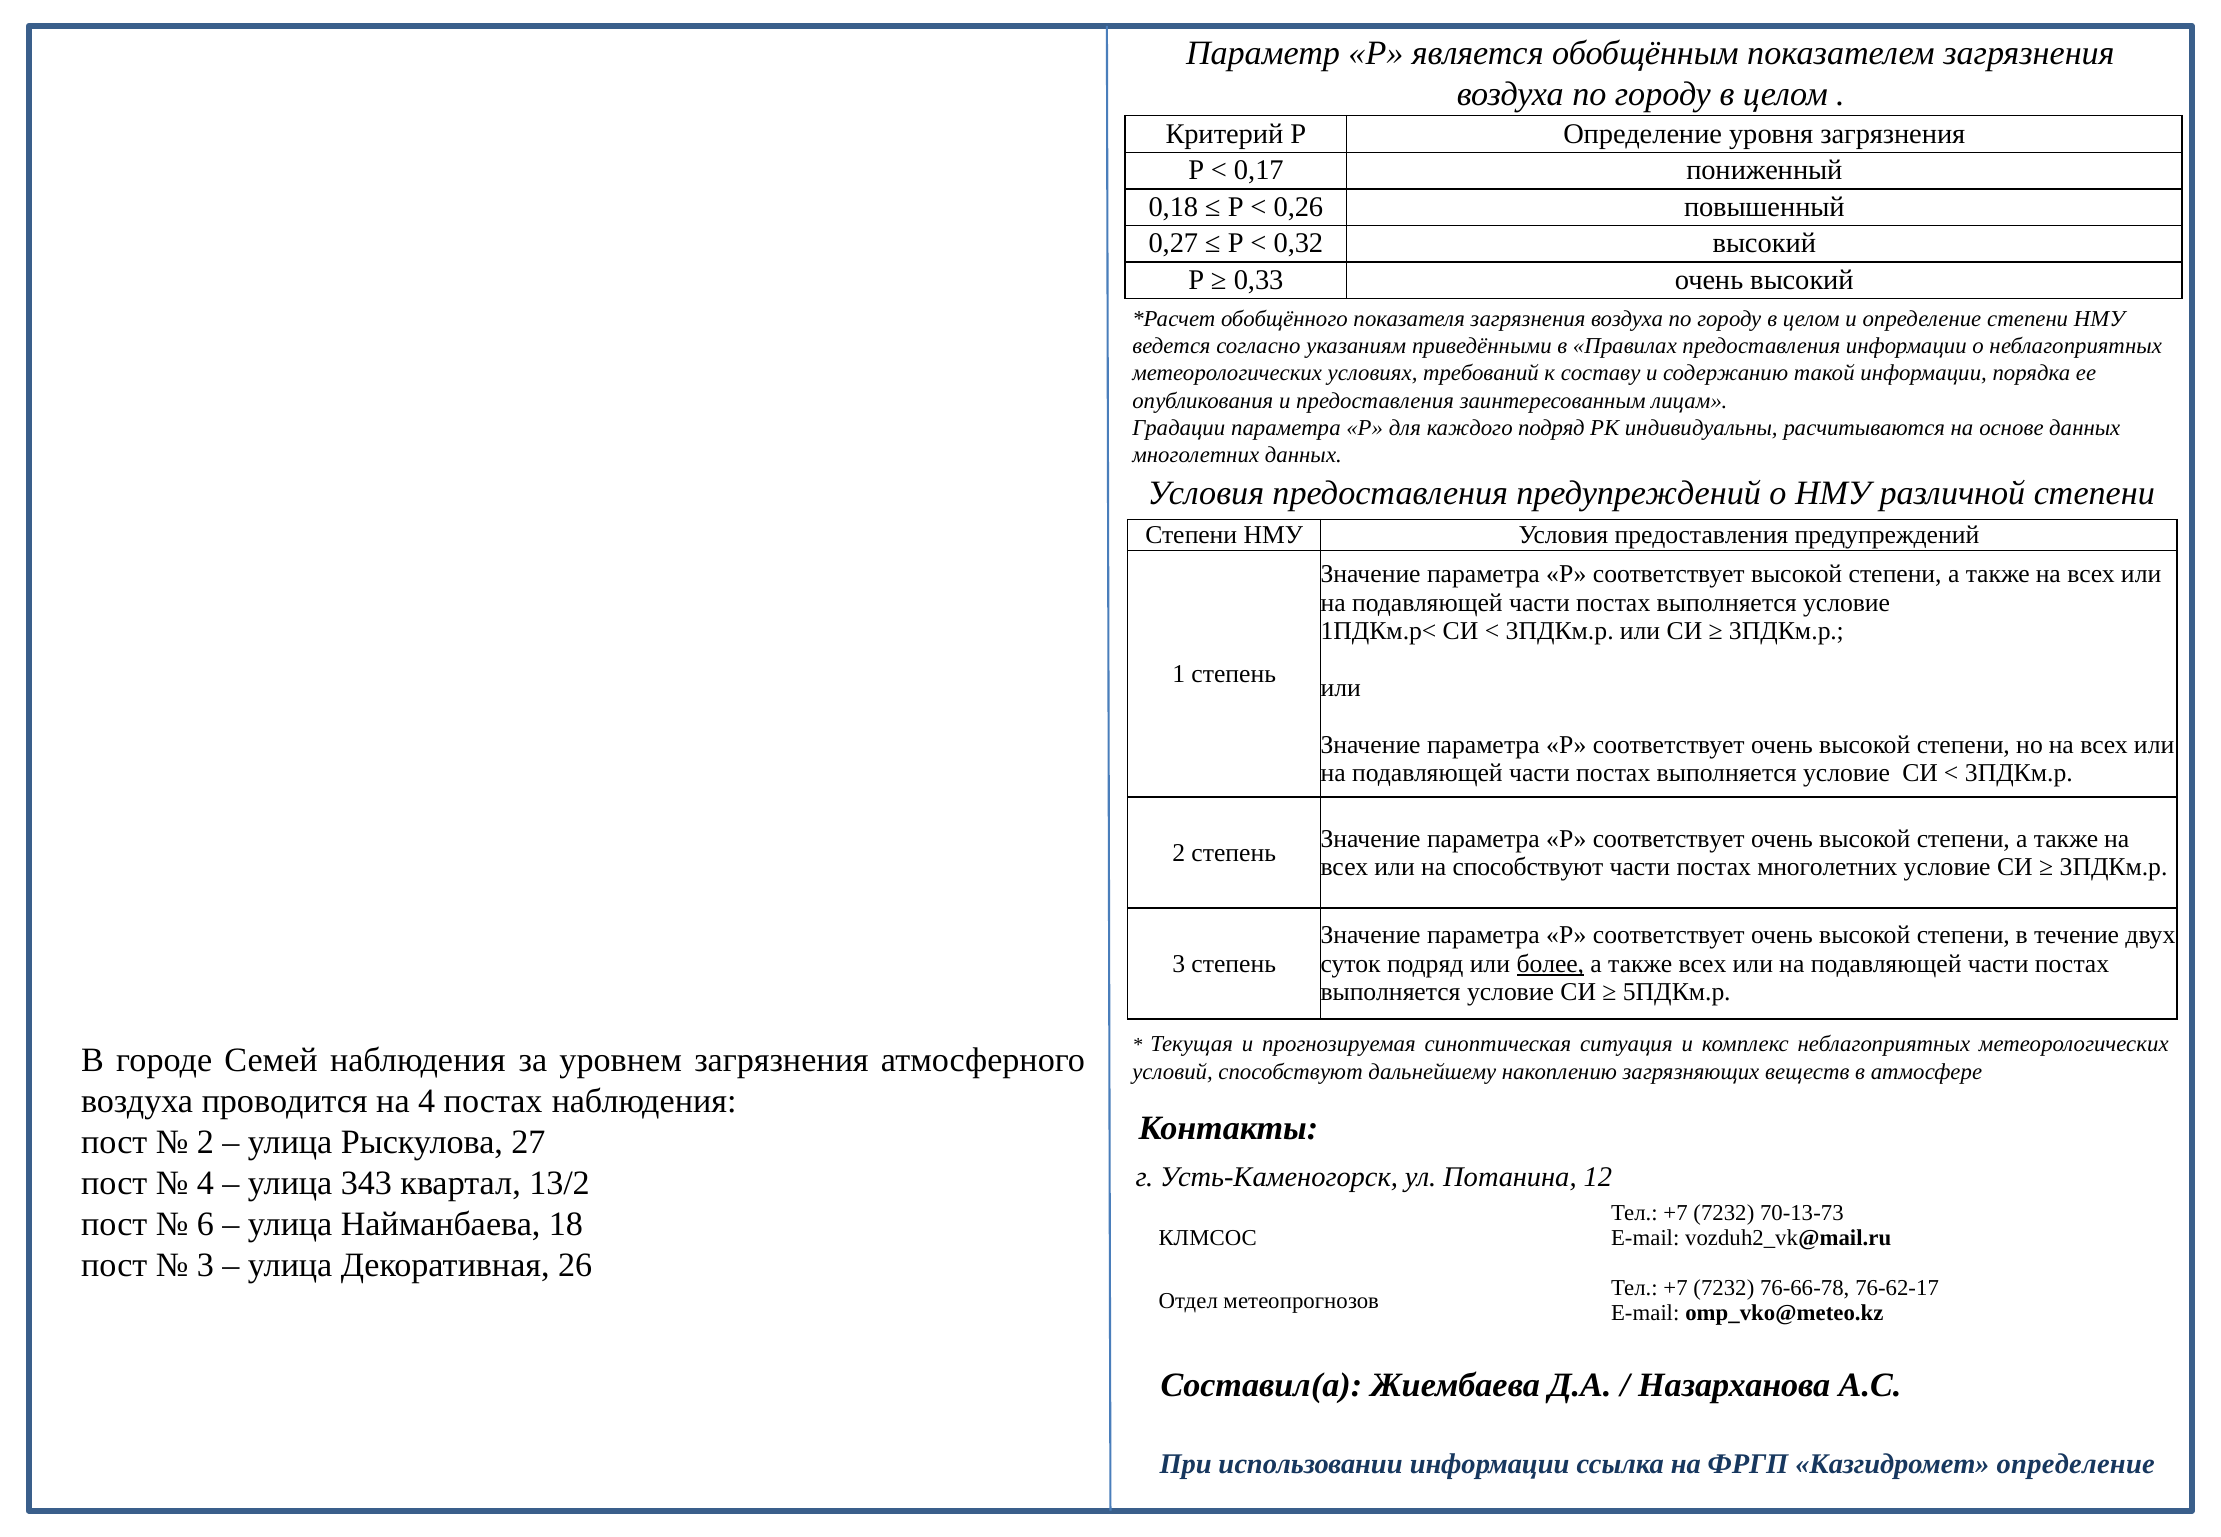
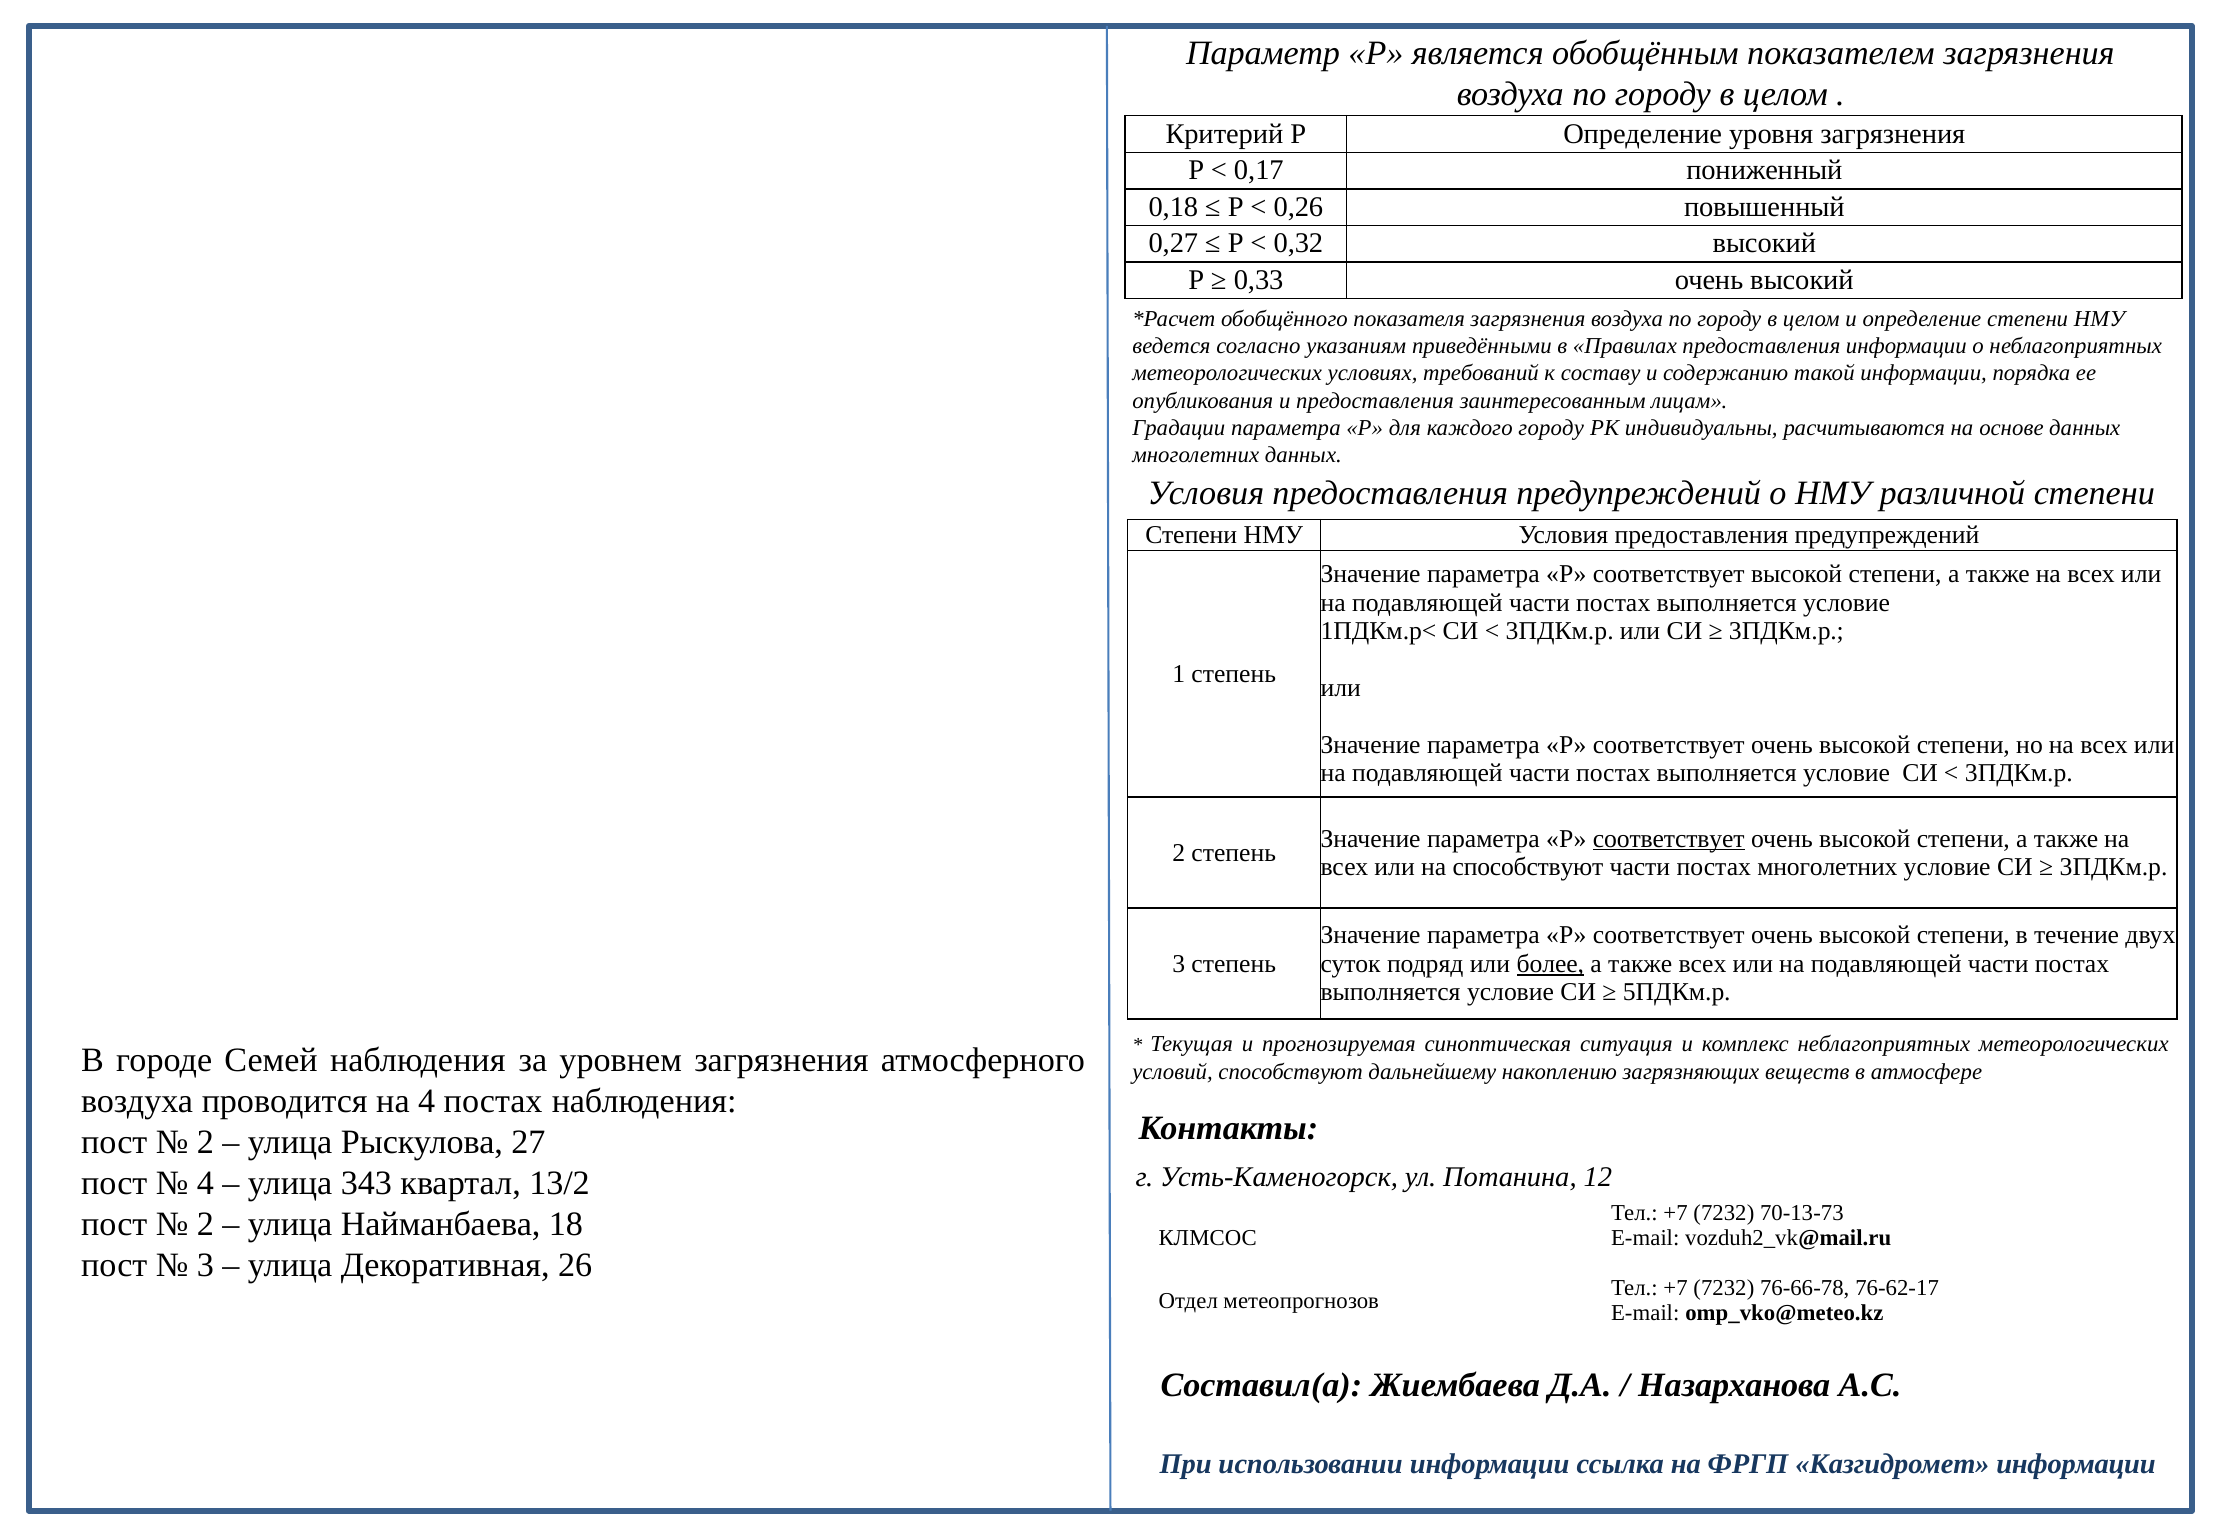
каждого подряд: подряд -> городу (1551, 428)
соответствует underline: none -> present (1669, 839)
6: 6 -> 2 (205, 1224)
Казгидромет определение: определение -> информации (2076, 1464)
